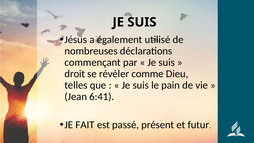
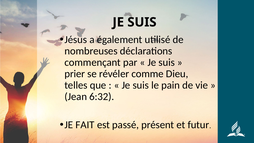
droit: droit -> prier (75, 74)
6:41: 6:41 -> 6:32 (102, 97)
